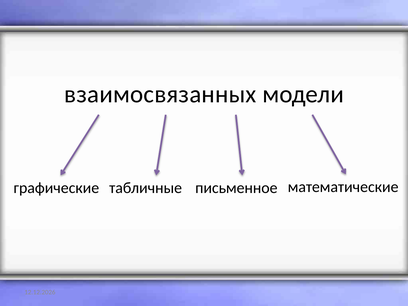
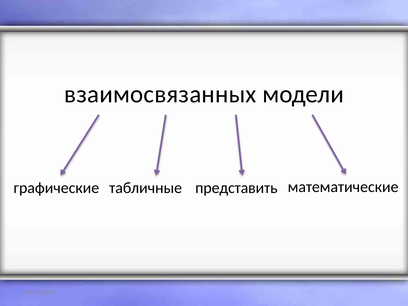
письменное: письменное -> представить (236, 188)
